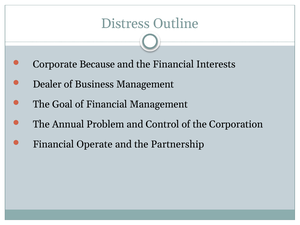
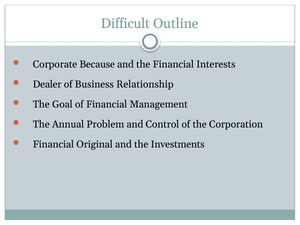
Distress: Distress -> Difficult (125, 24)
Business Management: Management -> Relationship (145, 84)
Operate: Operate -> Original (95, 144)
Partnership: Partnership -> Investments (178, 144)
